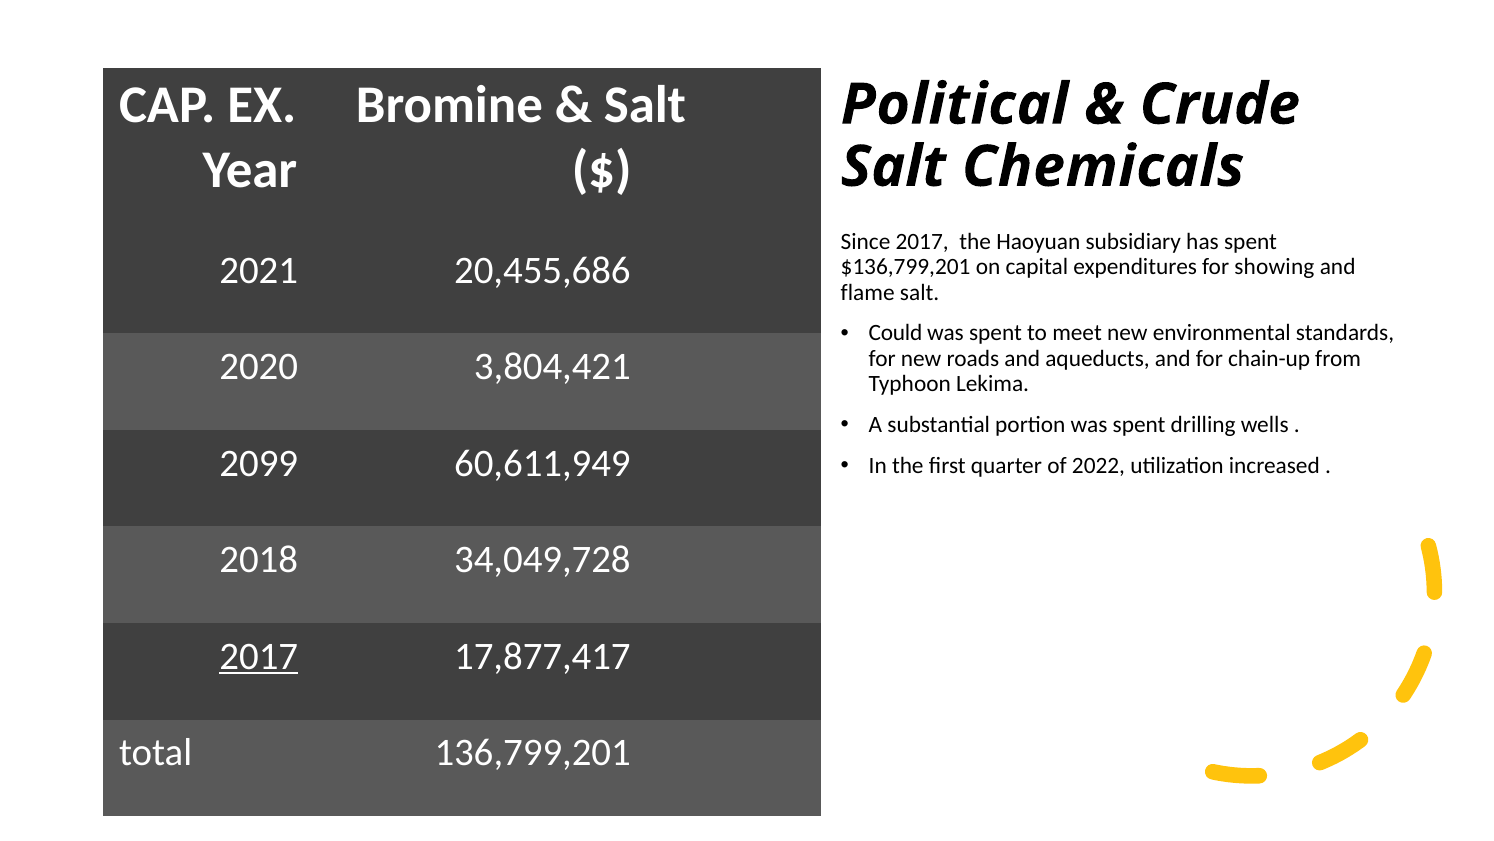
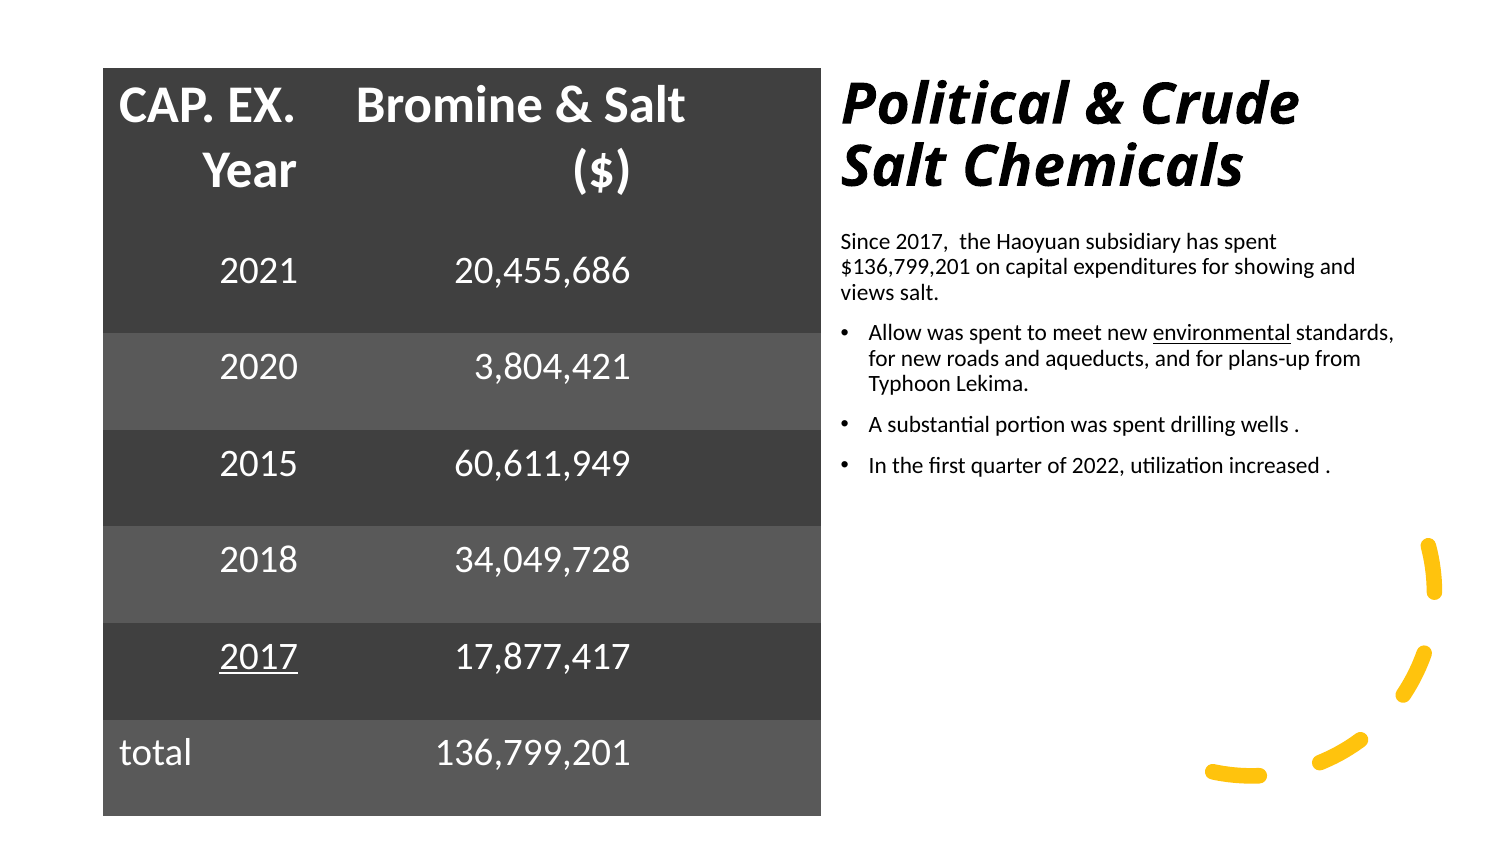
flame: flame -> views (868, 292)
Could: Could -> Allow (895, 333)
environmental underline: none -> present (1222, 333)
chain-up: chain-up -> plans-up (1269, 358)
2099: 2099 -> 2015 (259, 463)
